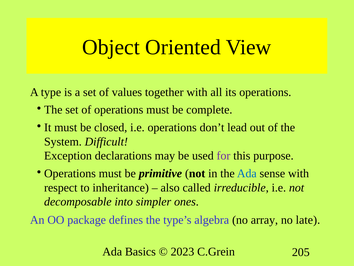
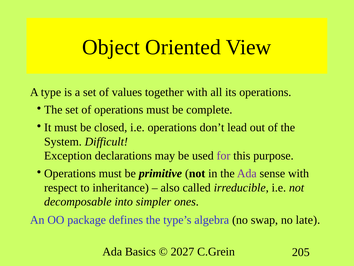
Ada colour: blue -> purple (247, 173)
array: array -> swap (264, 220)
2023: 2023 -> 2027 (182, 251)
